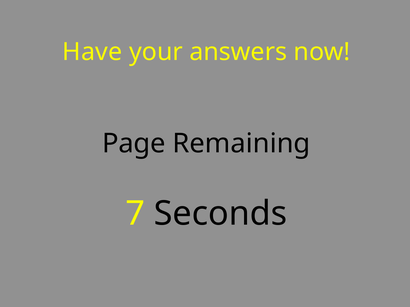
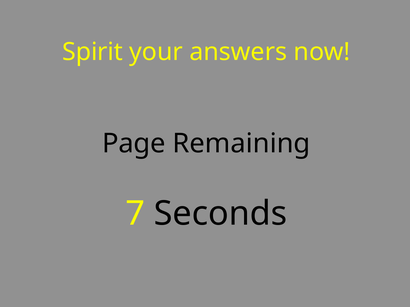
Have: Have -> Spirit (93, 52)
